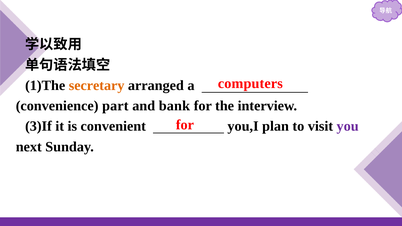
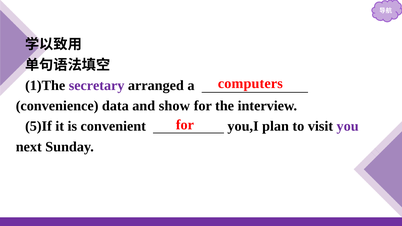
secretary colour: orange -> purple (97, 85)
part: part -> data (115, 106)
bank: bank -> show (174, 106)
3)If: 3)If -> 5)If (38, 126)
